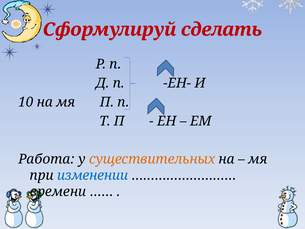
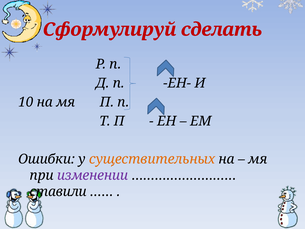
Работа: Работа -> Ошибки (47, 159)
изменении colour: blue -> purple (93, 175)
времени: времени -> ставили (58, 191)
